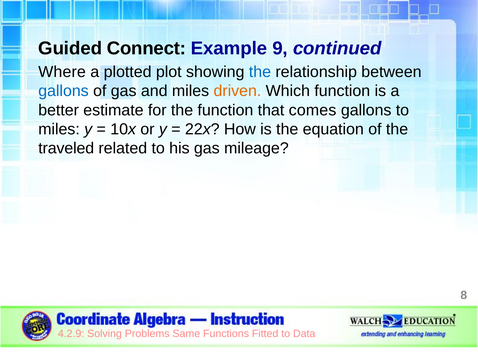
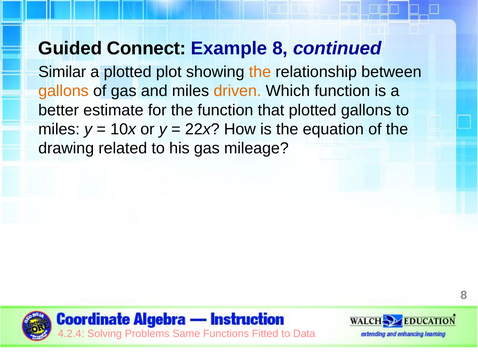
Example 9: 9 -> 8 (280, 48)
Where: Where -> Similar (62, 72)
the colour: blue -> orange (260, 72)
gallons colour: blue -> orange (63, 91)
that comes: comes -> plotted (313, 110)
traveled: traveled -> drawing (66, 149)
4.2.9: 4.2.9 -> 4.2.4 (71, 334)
